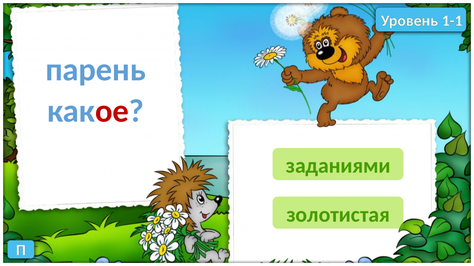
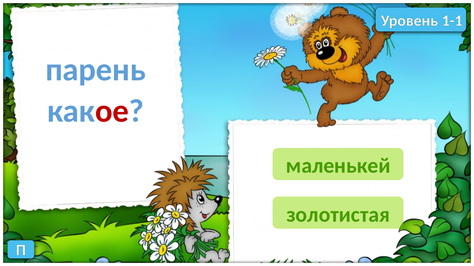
заданиями: заданиями -> маленькей (338, 166)
